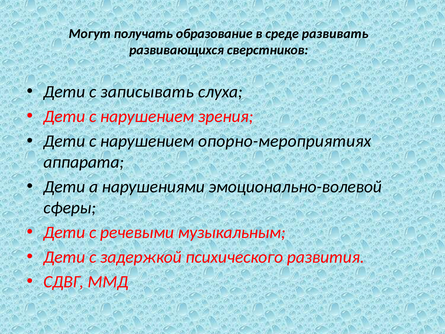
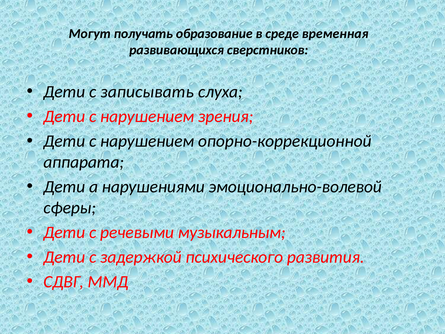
развивать: развивать -> временная (335, 34)
опорно-мероприятиях: опорно-мероприятиях -> опорно-коррекционной (285, 141)
